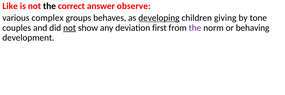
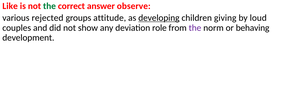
the colour: black -> green (49, 6)
complex: complex -> rejected (48, 18)
behaves: behaves -> attitude (110, 18)
tone: tone -> loud (258, 18)
not underline: present -> none (70, 28)
first: first -> role (159, 28)
